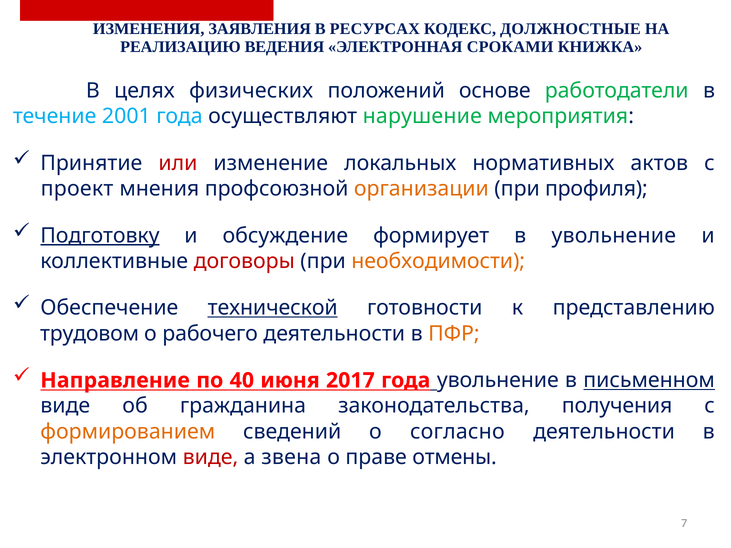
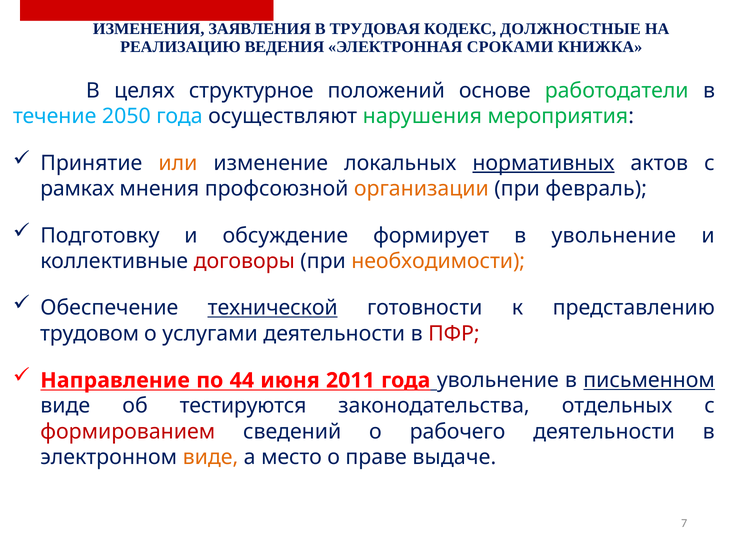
РЕСУРСАХ: РЕСУРСАХ -> ТРУДОВАЯ (375, 29)
физических: физических -> структурное (251, 91)
2001: 2001 -> 2050 (126, 116)
нарушение: нарушение -> нарушения (422, 116)
или colour: red -> orange (178, 163)
нормативных underline: none -> present (543, 163)
проект: проект -> рамках (77, 189)
профиля: профиля -> февраль (596, 189)
Подготовку underline: present -> none (100, 236)
рабочего: рабочего -> услугами (210, 334)
ПФР colour: orange -> red (454, 334)
40: 40 -> 44 (242, 381)
2017: 2017 -> 2011 (350, 381)
гражданина: гражданина -> тестируются (243, 406)
получения: получения -> отдельных (617, 406)
формированием colour: orange -> red (128, 432)
согласно: согласно -> рабочего (458, 432)
виде colour: red -> orange (210, 457)
звена: звена -> место (291, 457)
отмены: отмены -> выдаче (454, 457)
